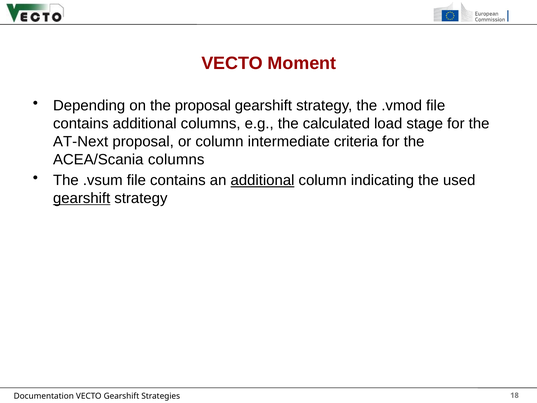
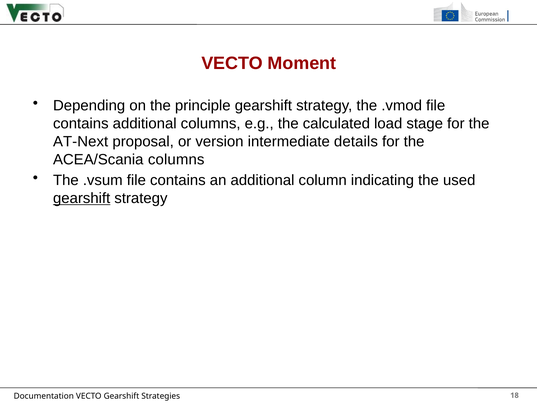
the proposal: proposal -> principle (203, 106)
or column: column -> version (219, 141)
criteria: criteria -> details (356, 141)
additional underline: present -> none (263, 180)
